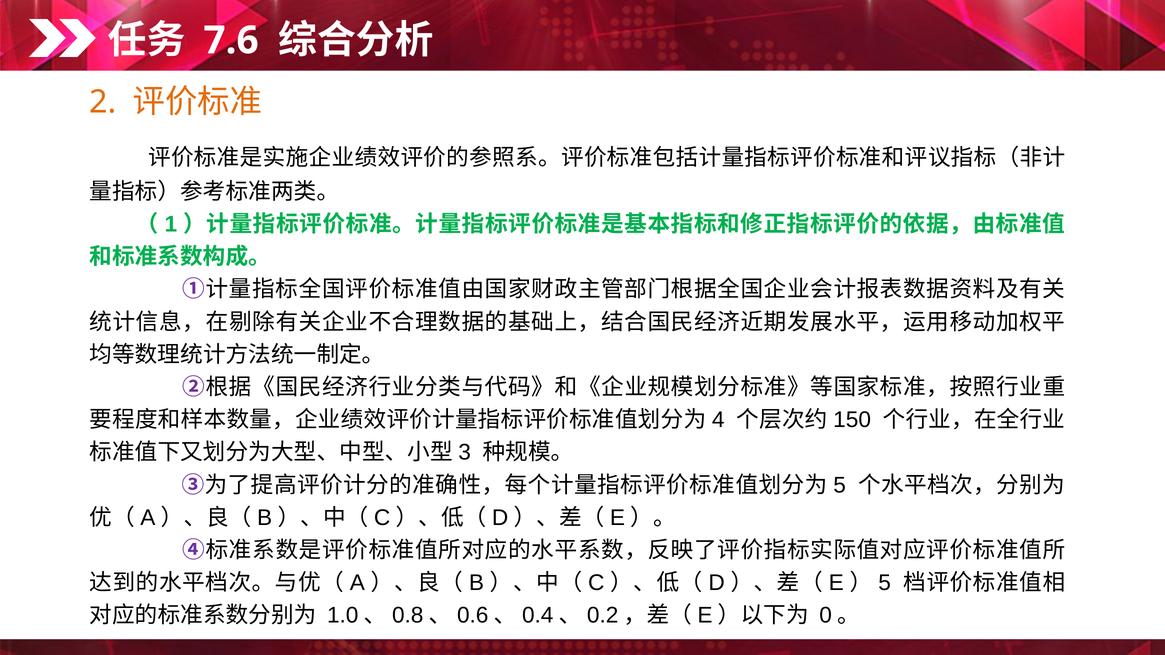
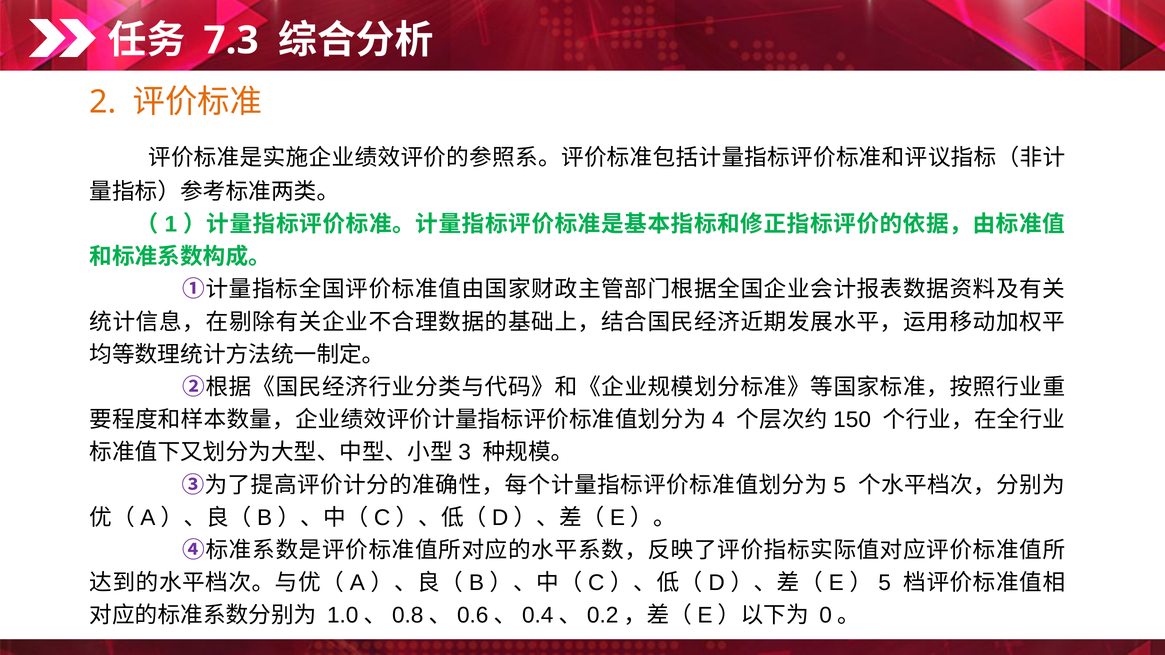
7.6: 7.6 -> 7.3 (231, 40)
